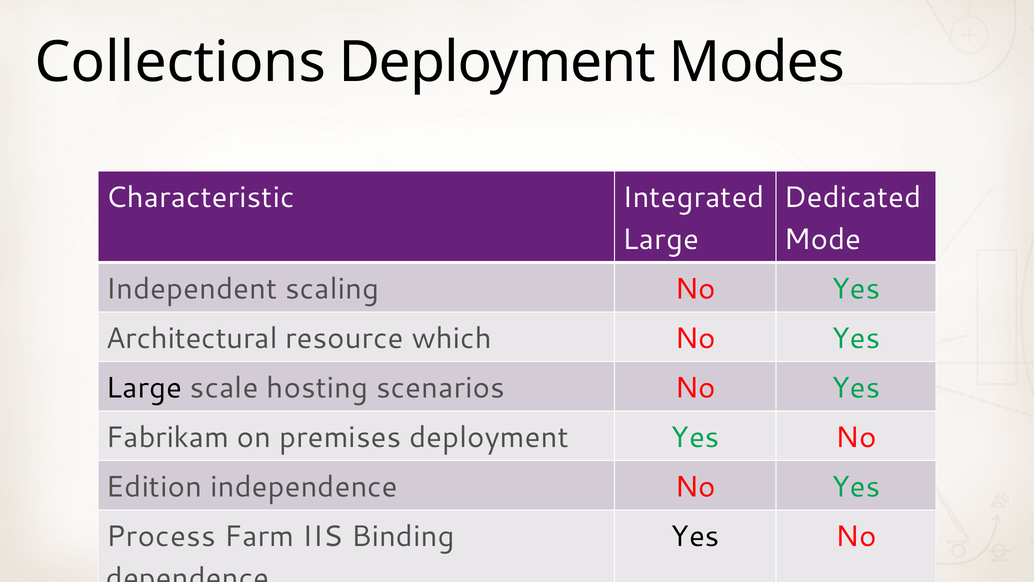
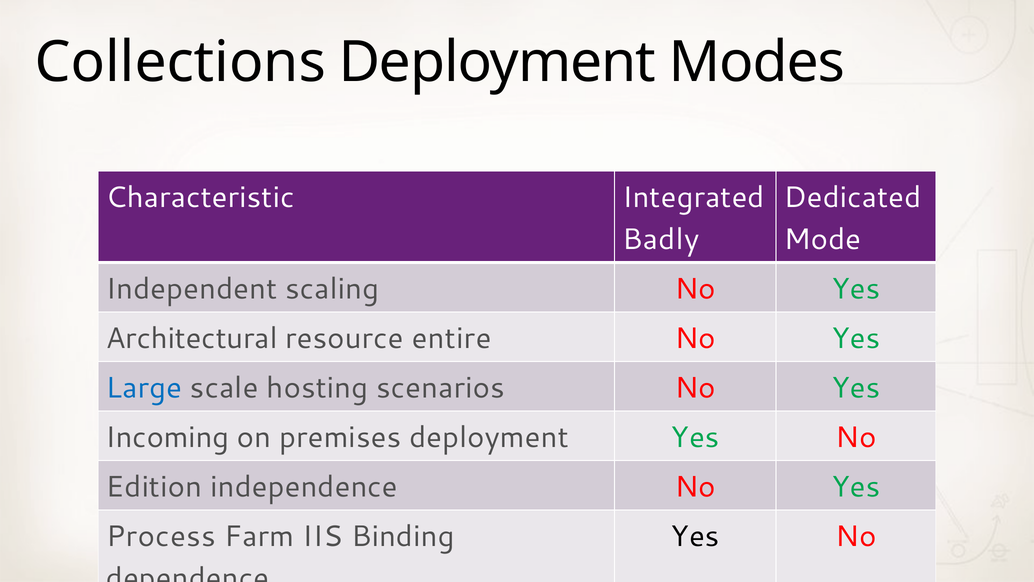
Large: Large -> Badly (661, 239)
which: which -> entire (452, 338)
Large colour: black -> blue (144, 388)
Fabrikam: Fabrikam -> Incoming (167, 437)
